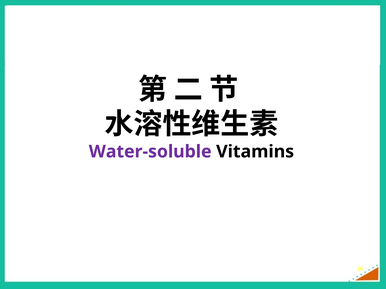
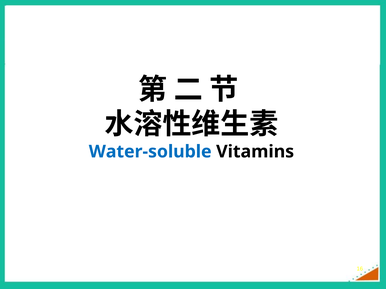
Water-soluble colour: purple -> blue (150, 152)
